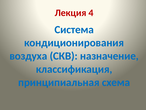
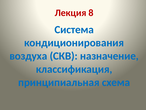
4: 4 -> 8 (91, 13)
